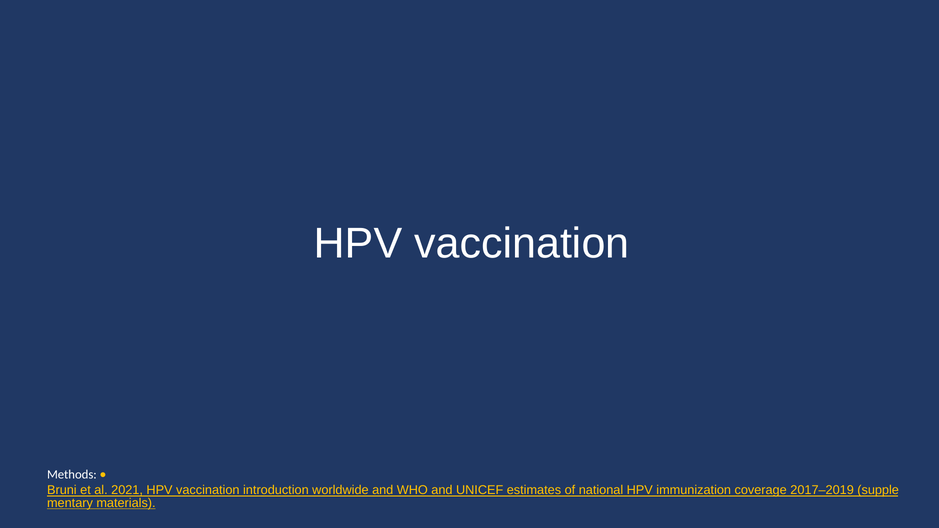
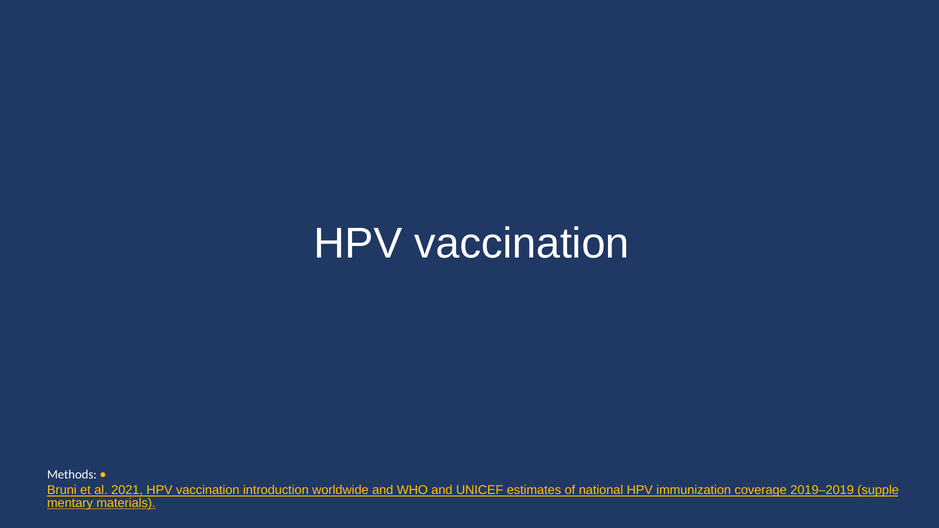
2017–2019: 2017–2019 -> 2019–2019 (822, 490)
